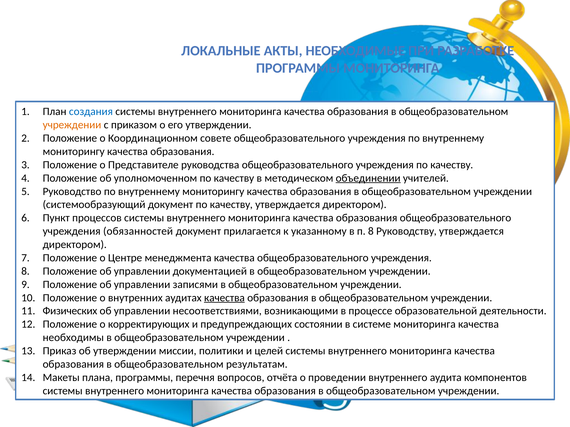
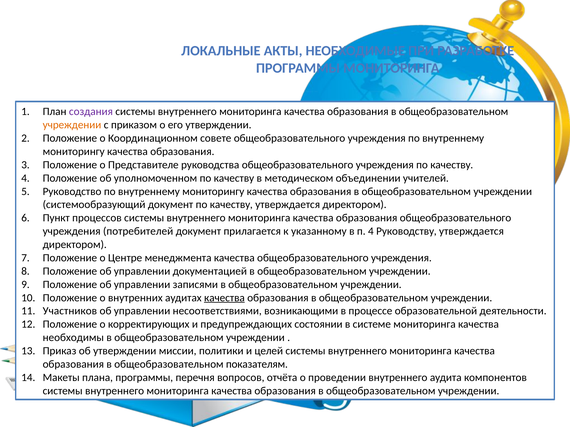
создания colour: blue -> purple (91, 112)
объединении underline: present -> none (368, 178)
обязанностей: обязанностей -> потребителей (138, 232)
п 8: 8 -> 4 (371, 232)
Физических: Физических -> Участников (70, 311)
результатам: результатам -> показателям (257, 365)
